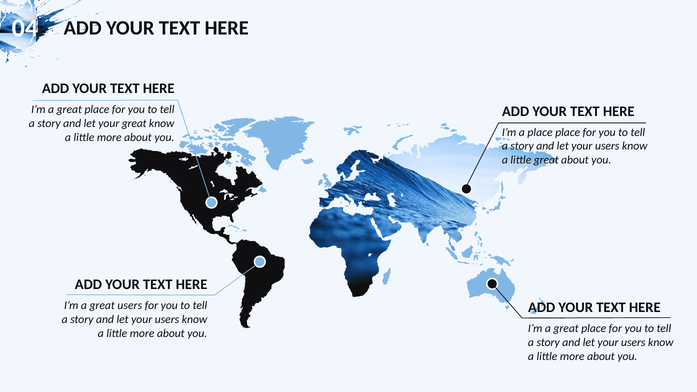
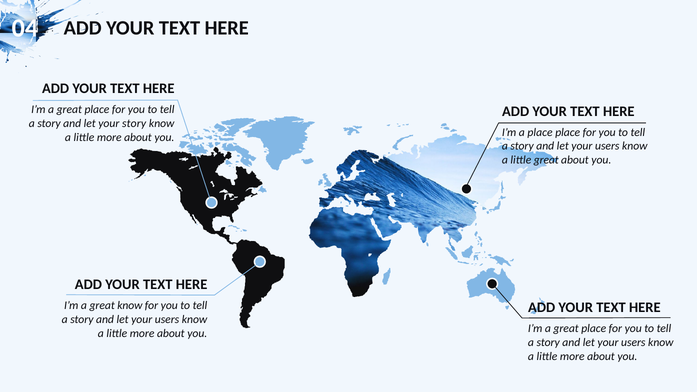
your great: great -> story (134, 123)
great users: users -> know (130, 306)
